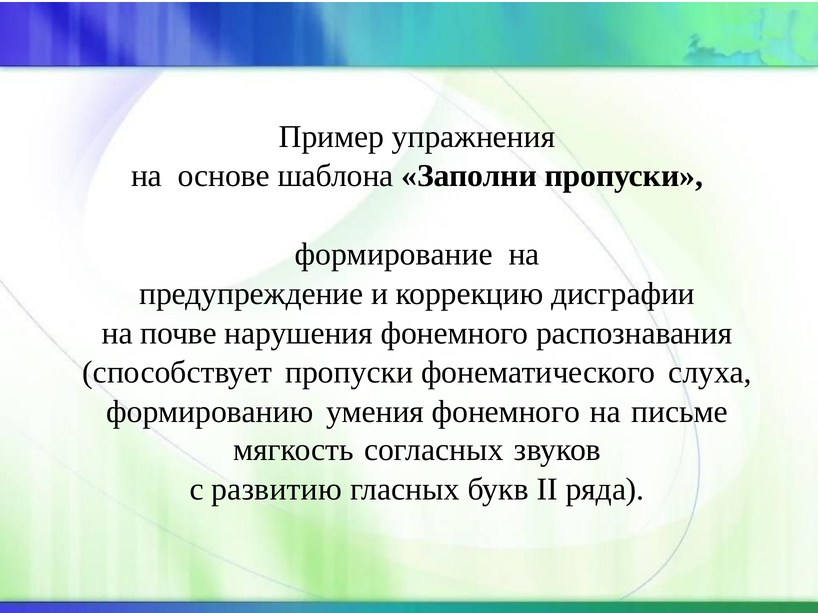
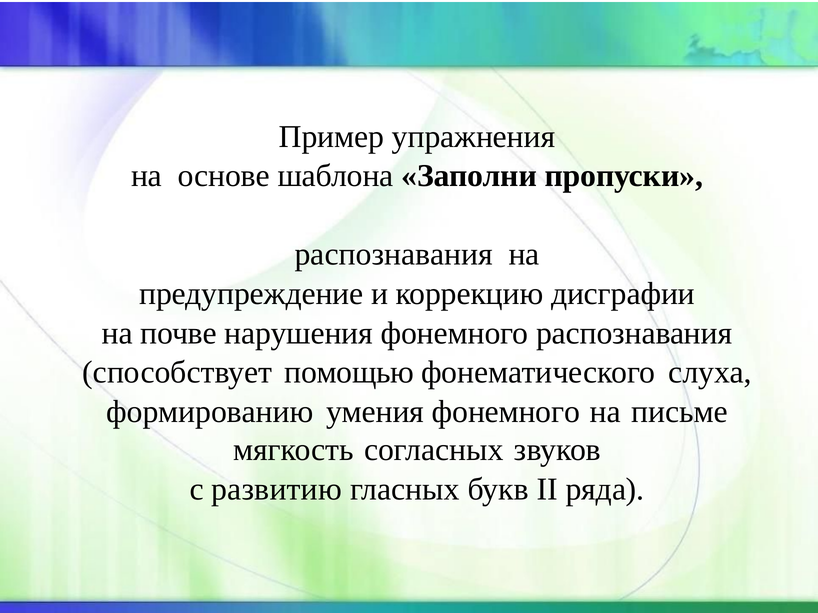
формирование: формирование -> распознавания (394, 255)
способствует пропуски: пропуски -> помощью (349, 373)
